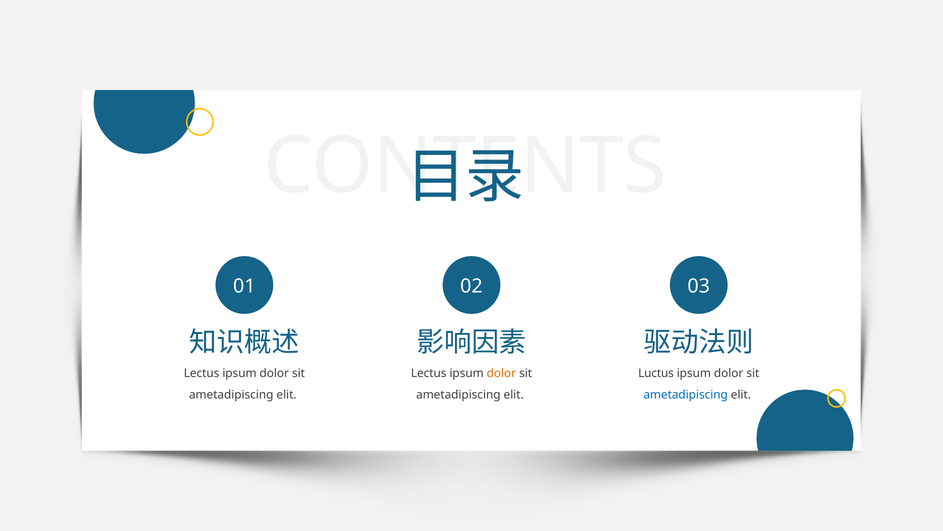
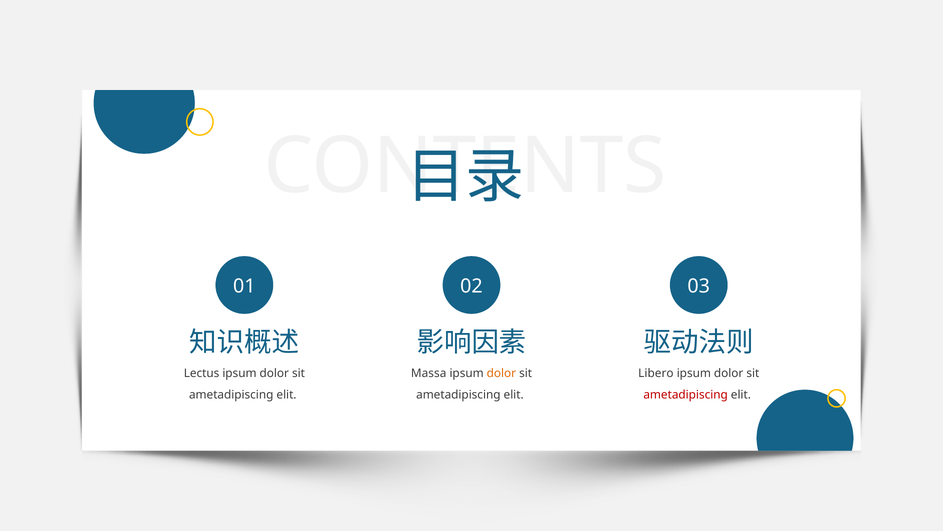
Lectus: Lectus -> Massa (429, 373)
Luctus: Luctus -> Libero (656, 373)
ametadipiscing colour: blue -> red (686, 394)
